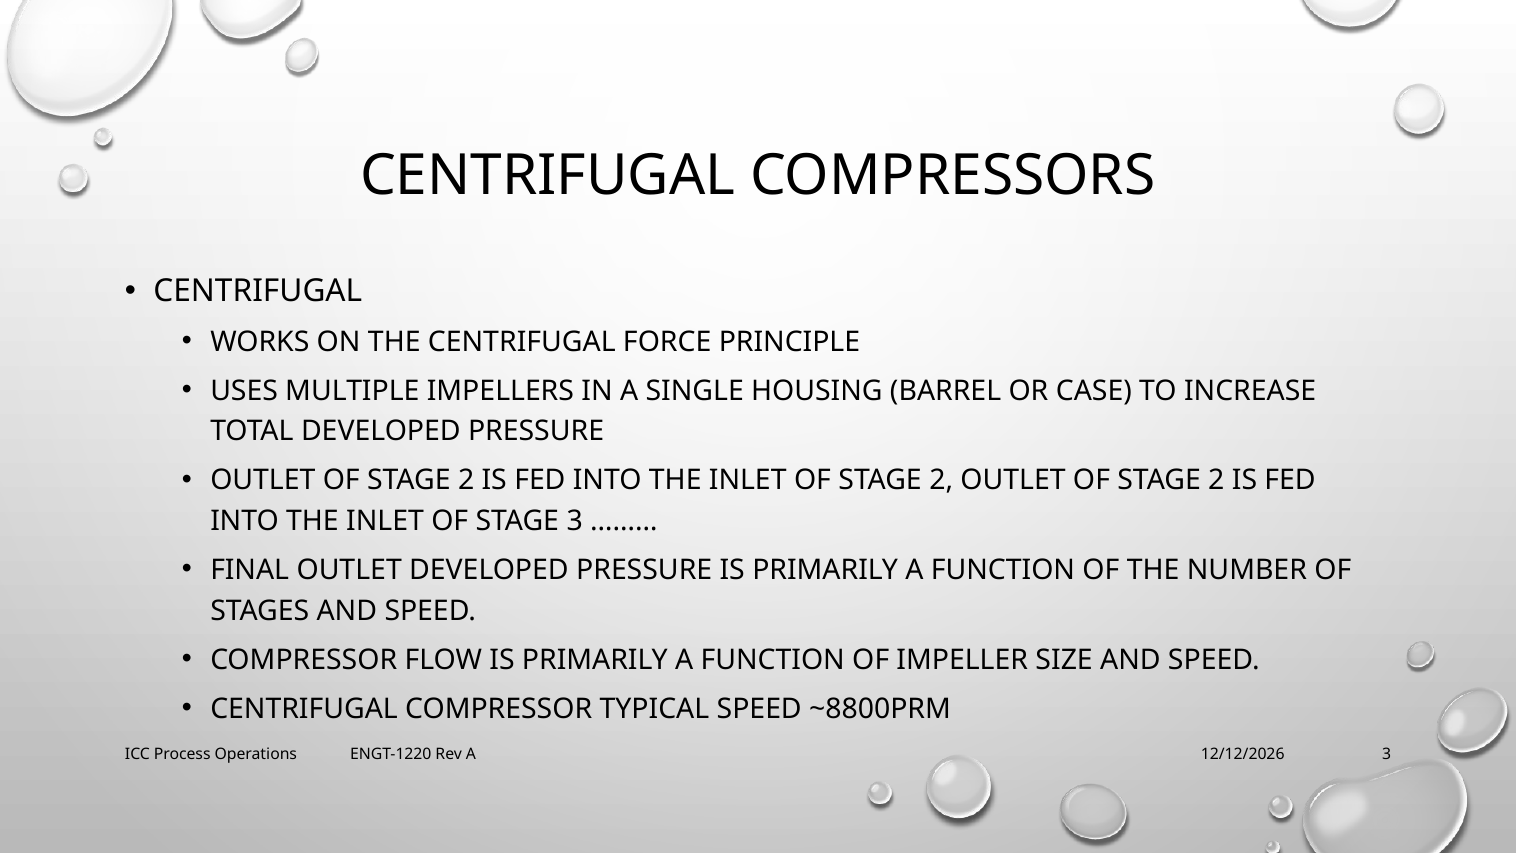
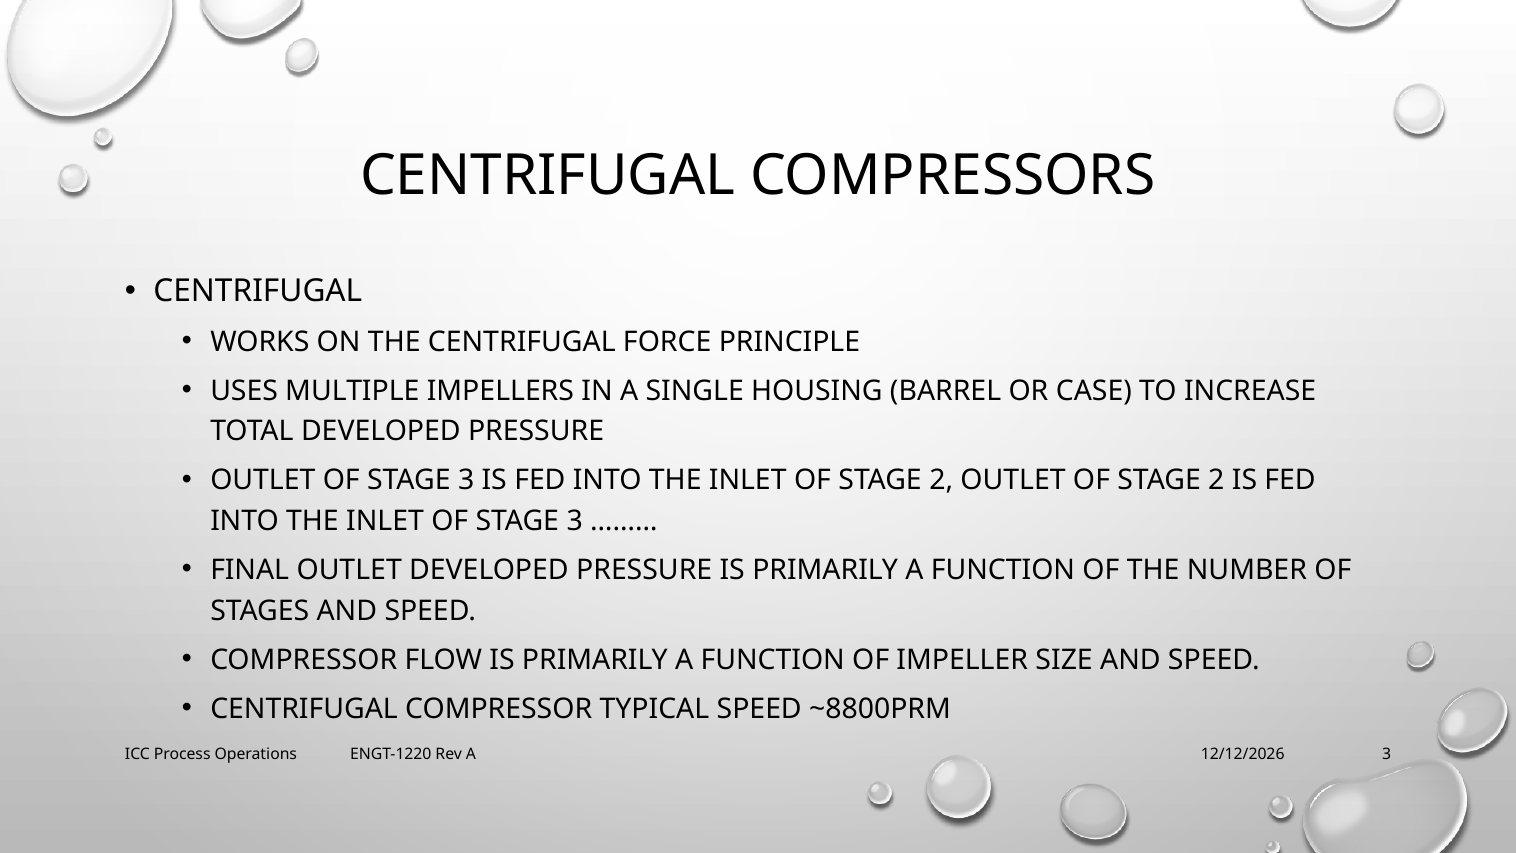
2: 2 -> 3 (466, 480)
